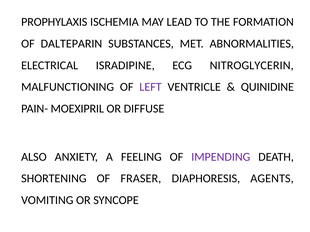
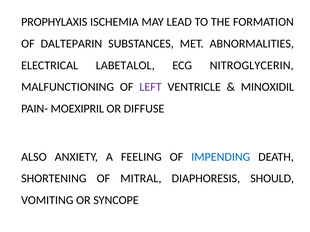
ISRADIPINE: ISRADIPINE -> LABETALOL (125, 65)
QUINIDINE: QUINIDINE -> MINOXIDIL (267, 87)
IMPENDING colour: purple -> blue (221, 157)
FRASER: FRASER -> MITRAL (141, 179)
AGENTS: AGENTS -> SHOULD (272, 179)
